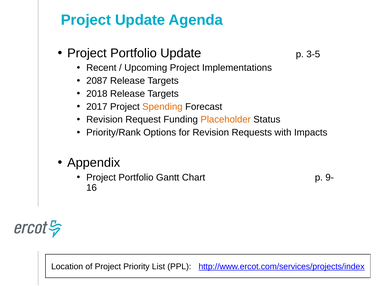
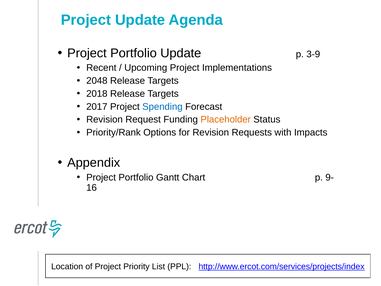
3-5: 3-5 -> 3-9 (313, 54)
2087: 2087 -> 2048 (97, 81)
Spending colour: orange -> blue (162, 107)
